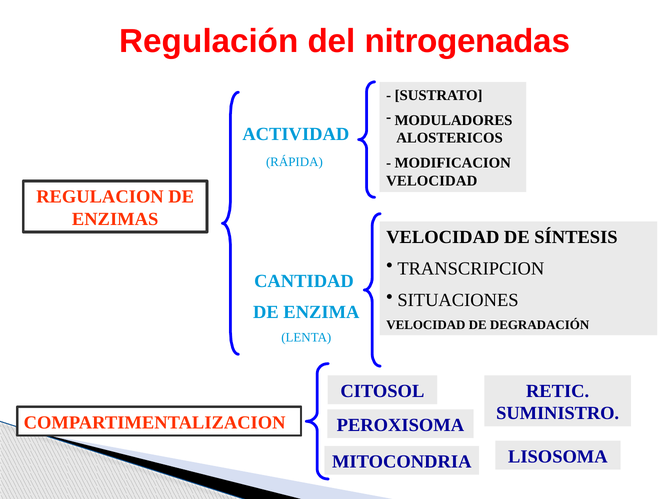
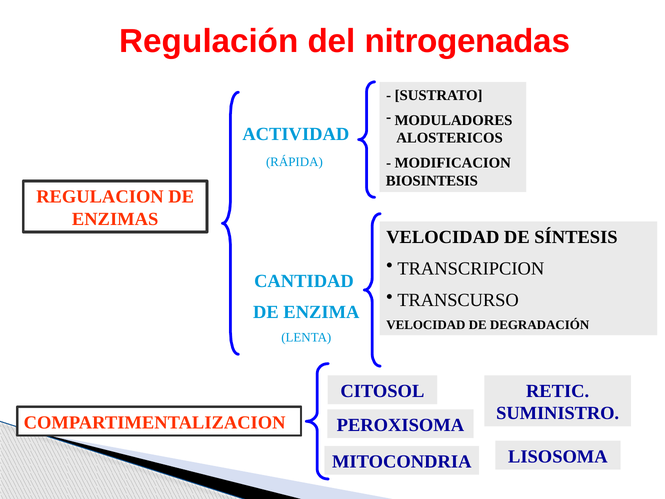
VELOCIDAD: VELOCIDAD -> BIOSINTESIS (432, 181)
SITUACIONES: SITUACIONES -> TRANSCURSO (458, 300)
